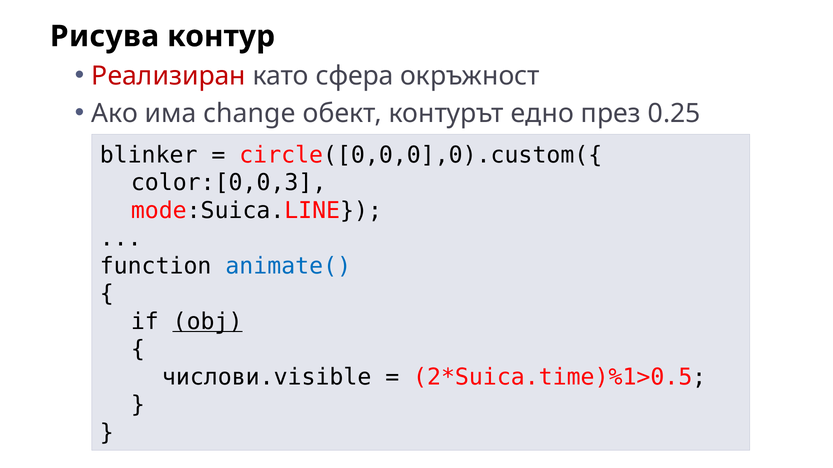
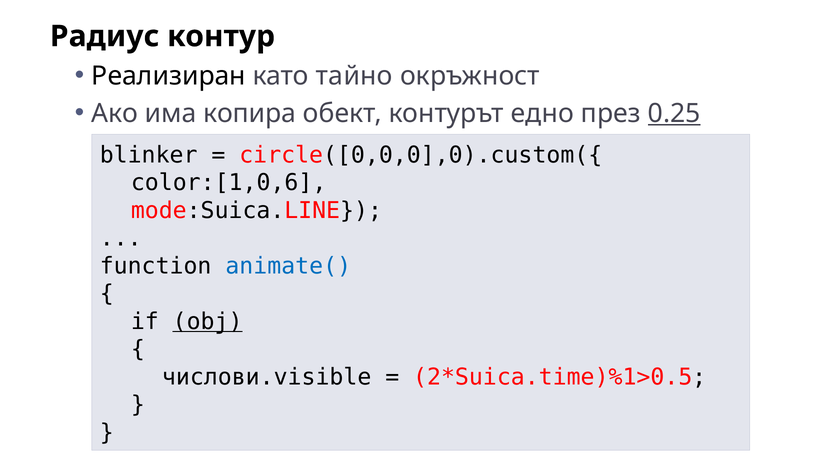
Рисува: Рисува -> Радиус (105, 36)
Реализиран colour: red -> black (169, 76)
сфера: сфера -> тайно (354, 76)
change: change -> копира (250, 114)
0.25 underline: none -> present (674, 114)
color:[0,0,3: color:[0,0,3 -> color:[1,0,6 (229, 183)
